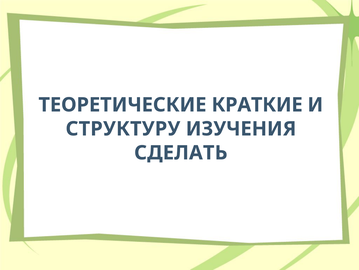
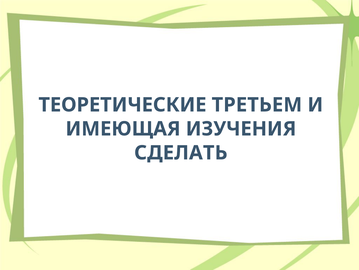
КРАТКИЕ: КРАТКИЕ -> ТРЕТЬЕМ (257, 105)
СТРУКТУРУ: СТРУКТУРУ -> ИМЕЮЩАЯ (123, 128)
